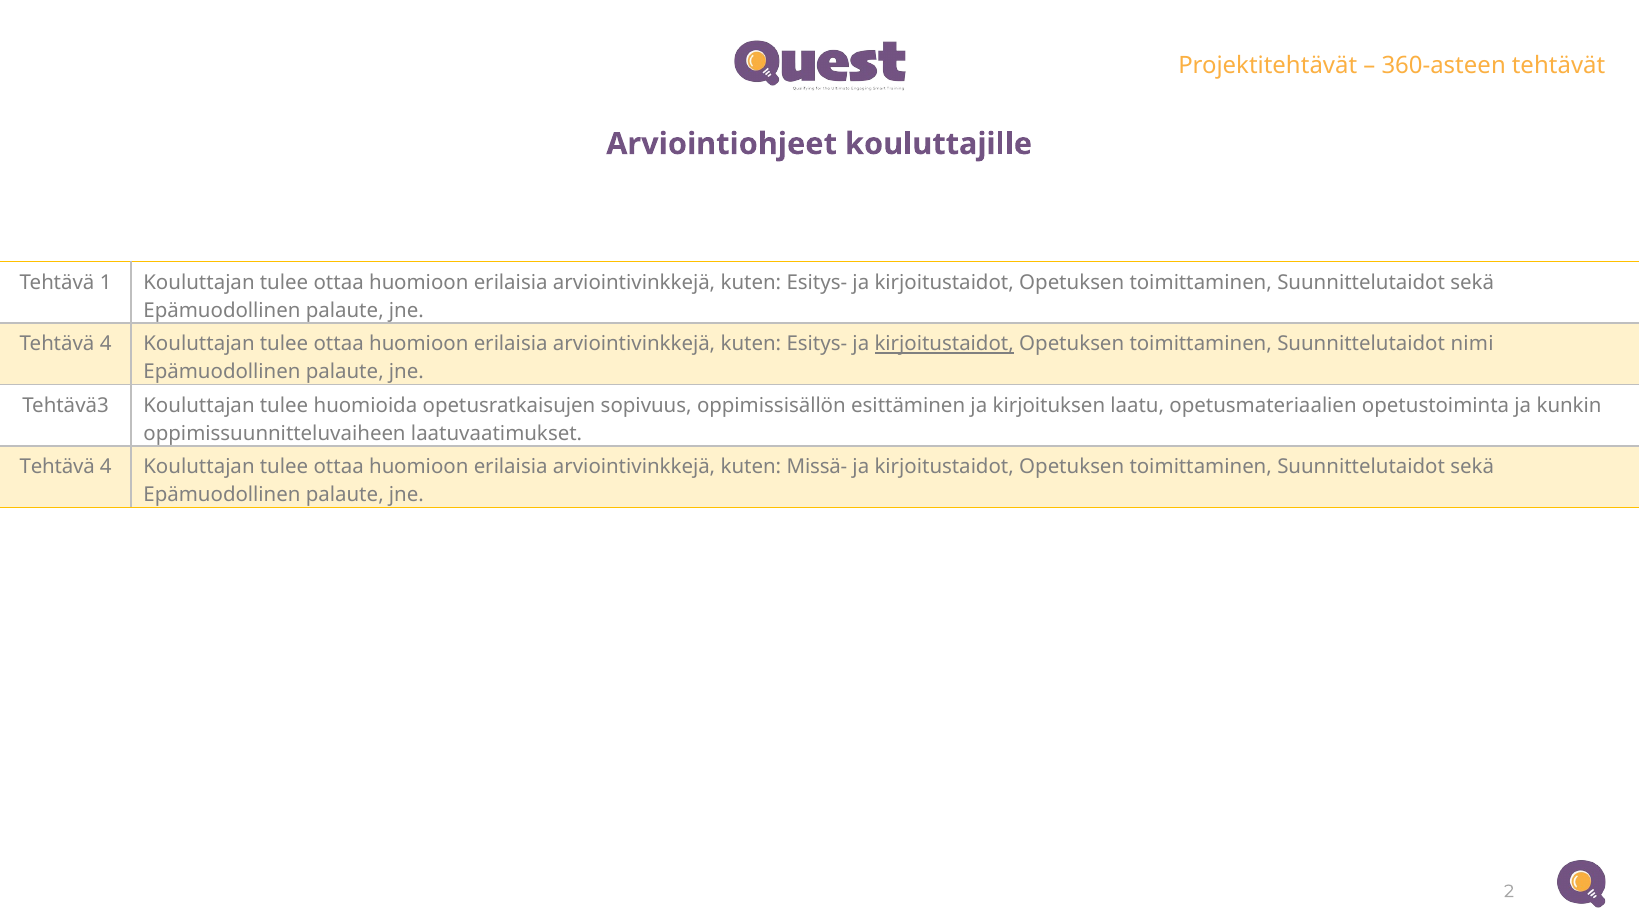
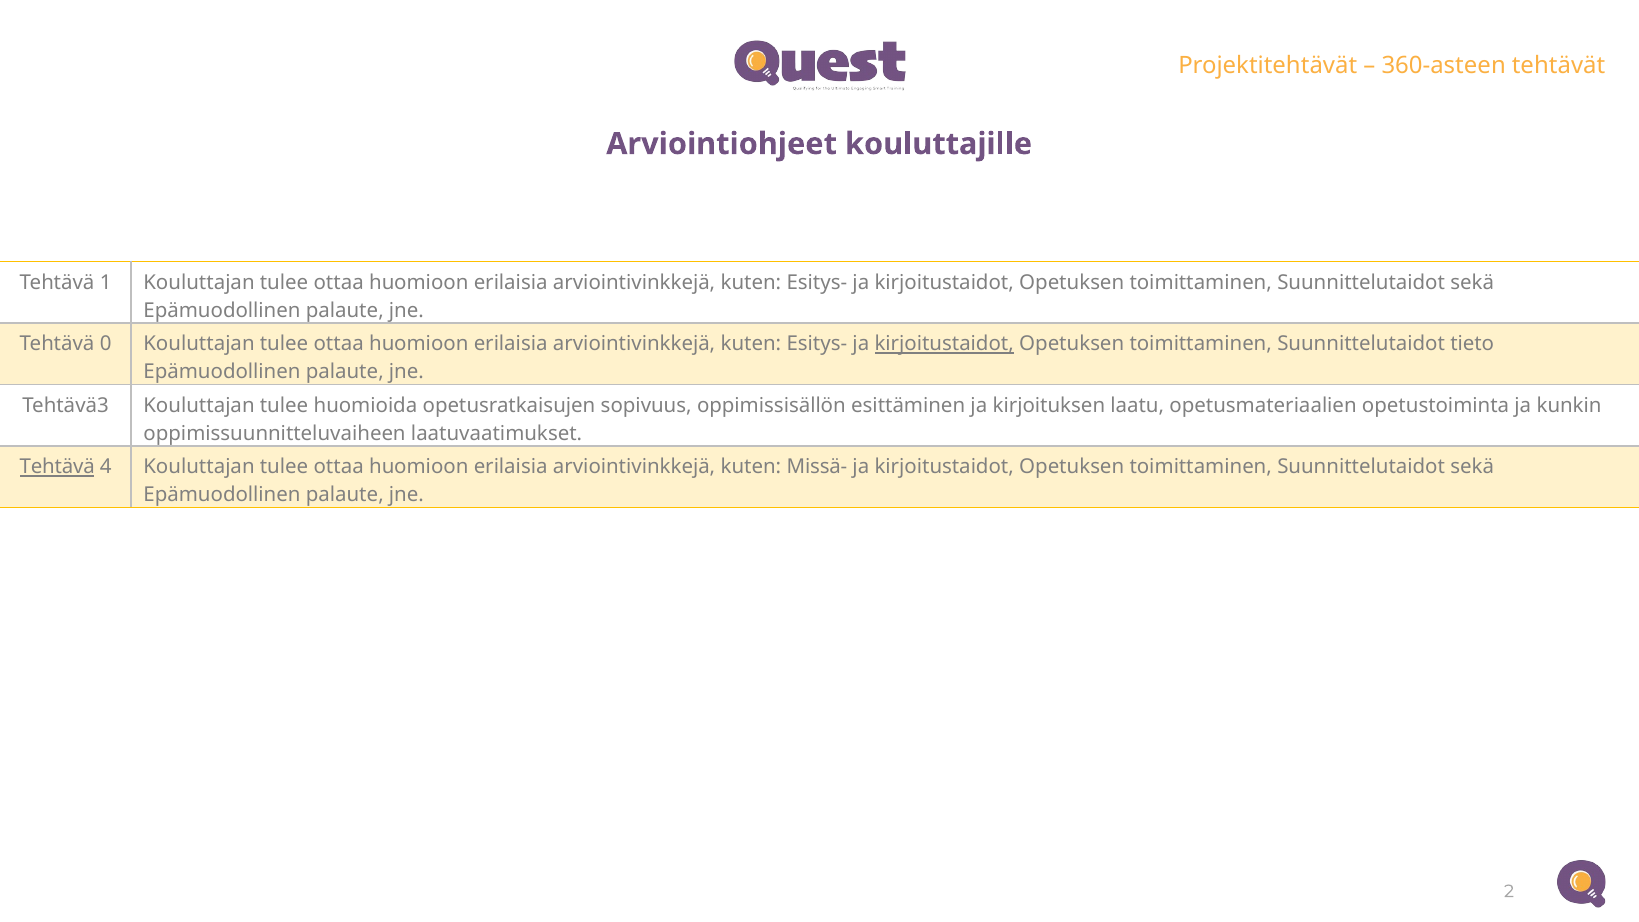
4: 4 -> 0 (106, 344)
nimi: nimi -> tieto (1472, 344)
Tehtävä underline: none -> present (57, 467)
